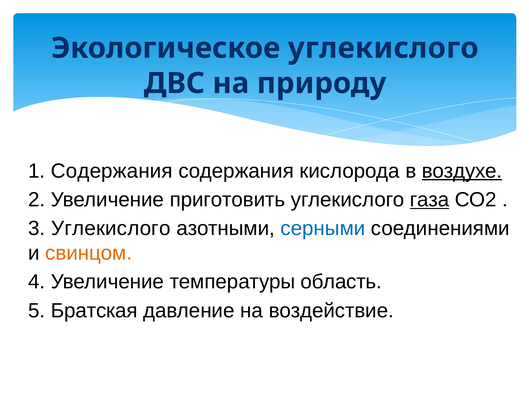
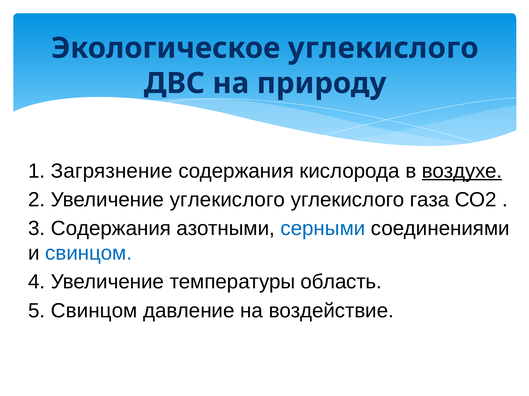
1 Содержания: Содержания -> Загрязнение (112, 171)
Увеличение приготовить: приготовить -> углекислого (227, 200)
газа underline: present -> none (430, 200)
3 Углекислого: Углекислого -> Содержания (111, 229)
свинцом colour: orange -> blue (89, 254)
5 Братская: Братская -> Свинцом (94, 311)
